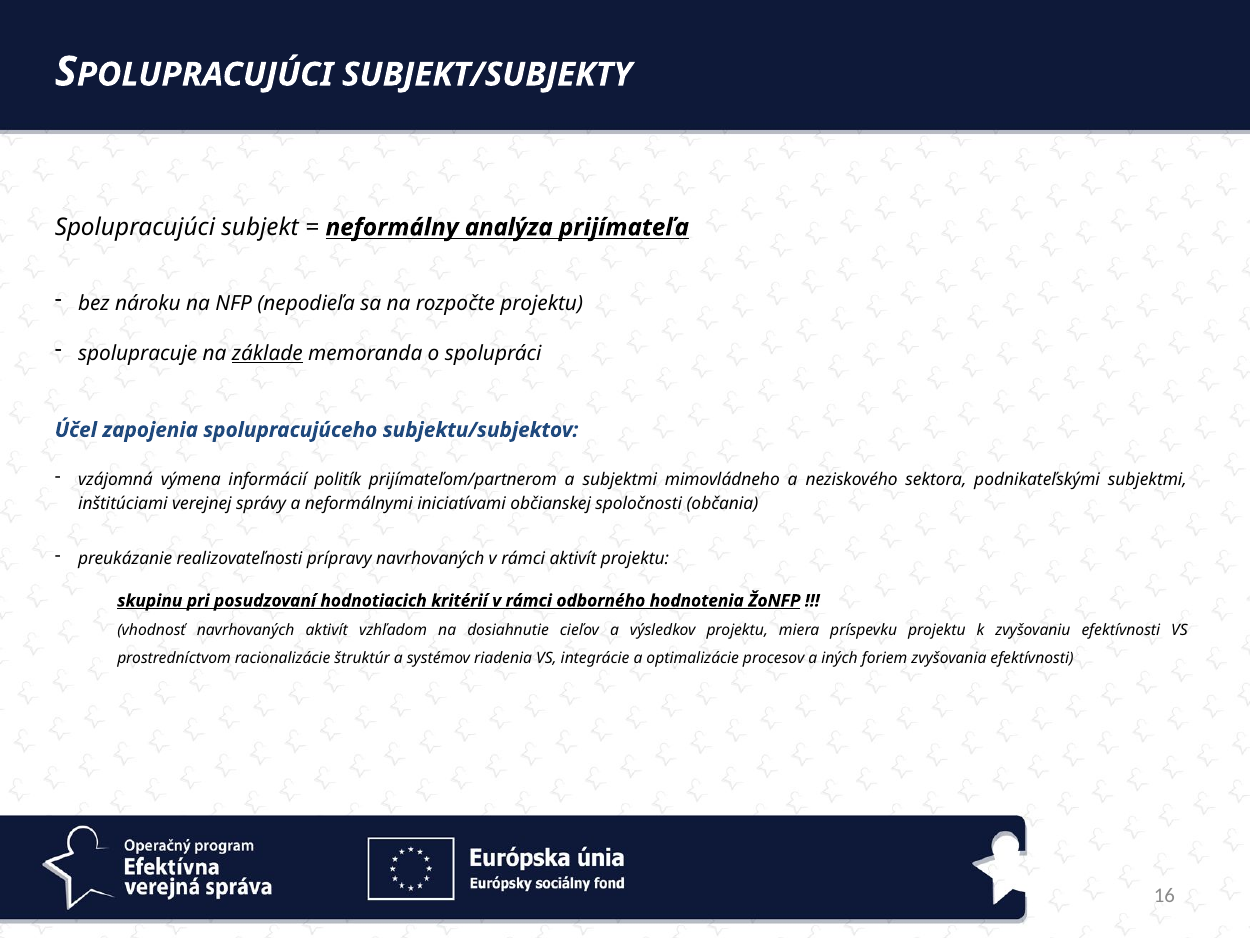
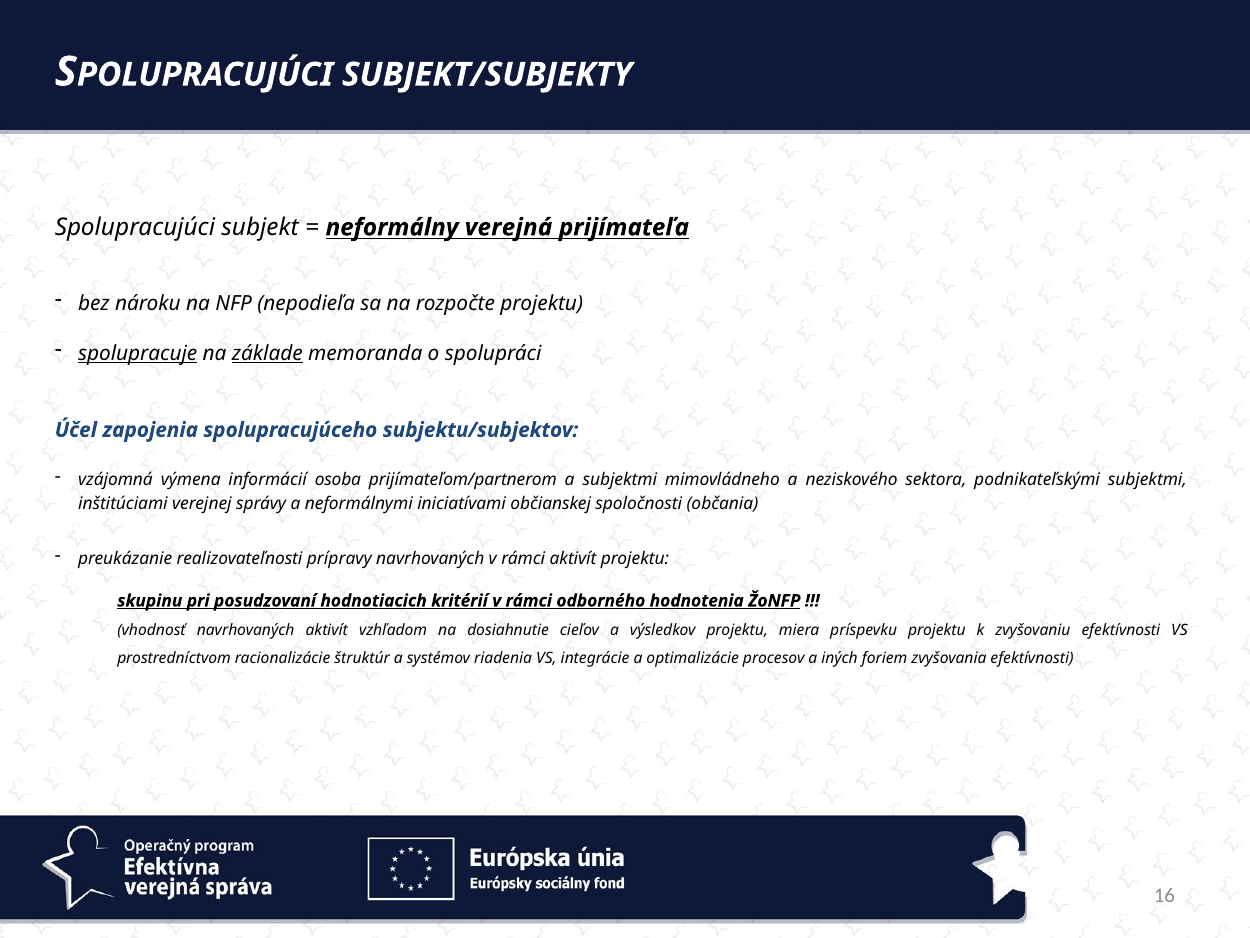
analýza: analýza -> verejná (509, 227)
spolupracuje underline: none -> present (138, 353)
politík: politík -> osoba (338, 480)
